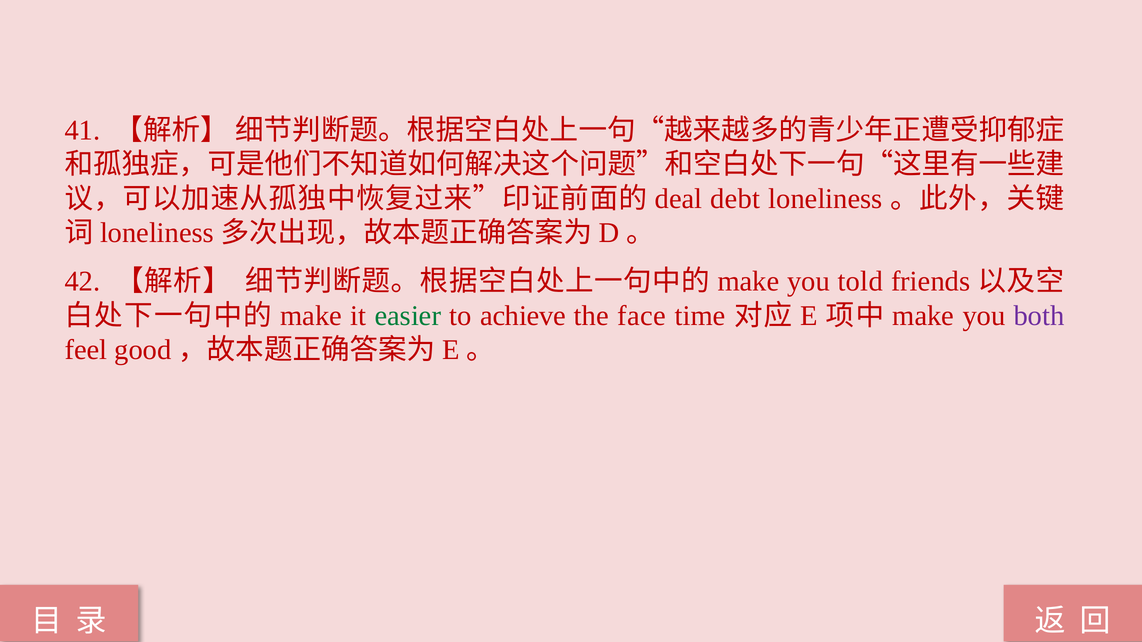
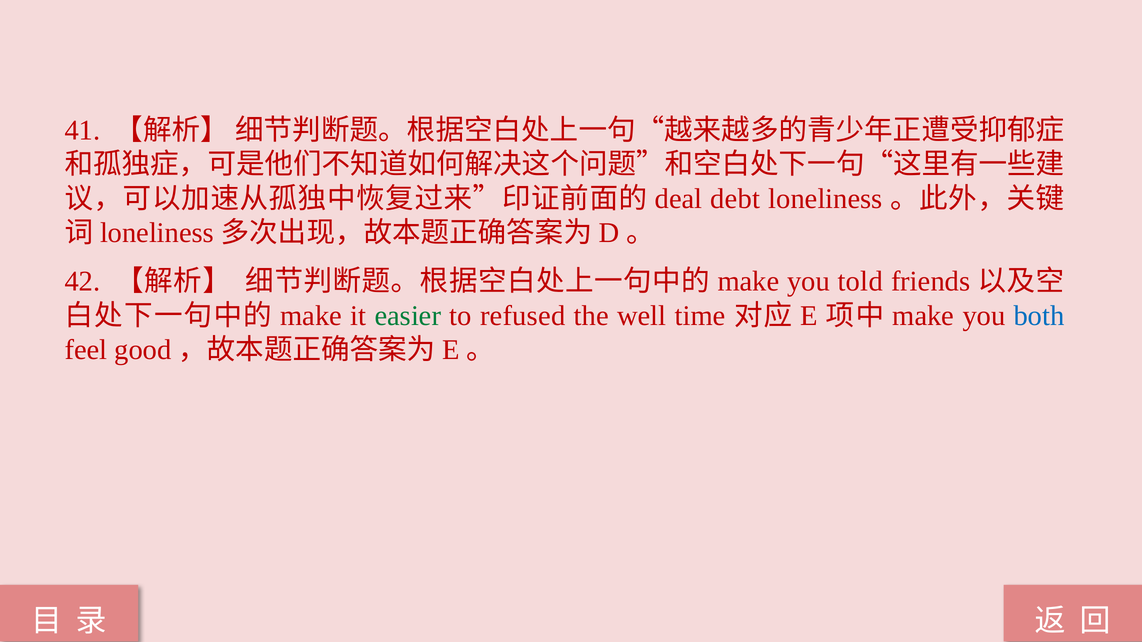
achieve: achieve -> refused (523, 316)
face: face -> well (642, 316)
both colour: purple -> blue (1039, 316)
